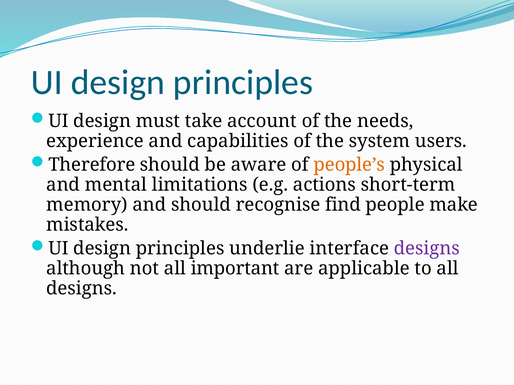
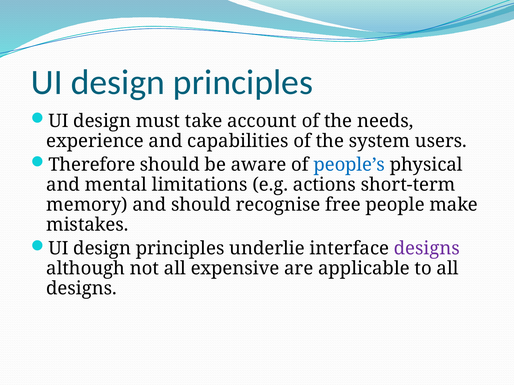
people’s colour: orange -> blue (349, 165)
find: find -> free (343, 205)
important: important -> expensive (235, 269)
